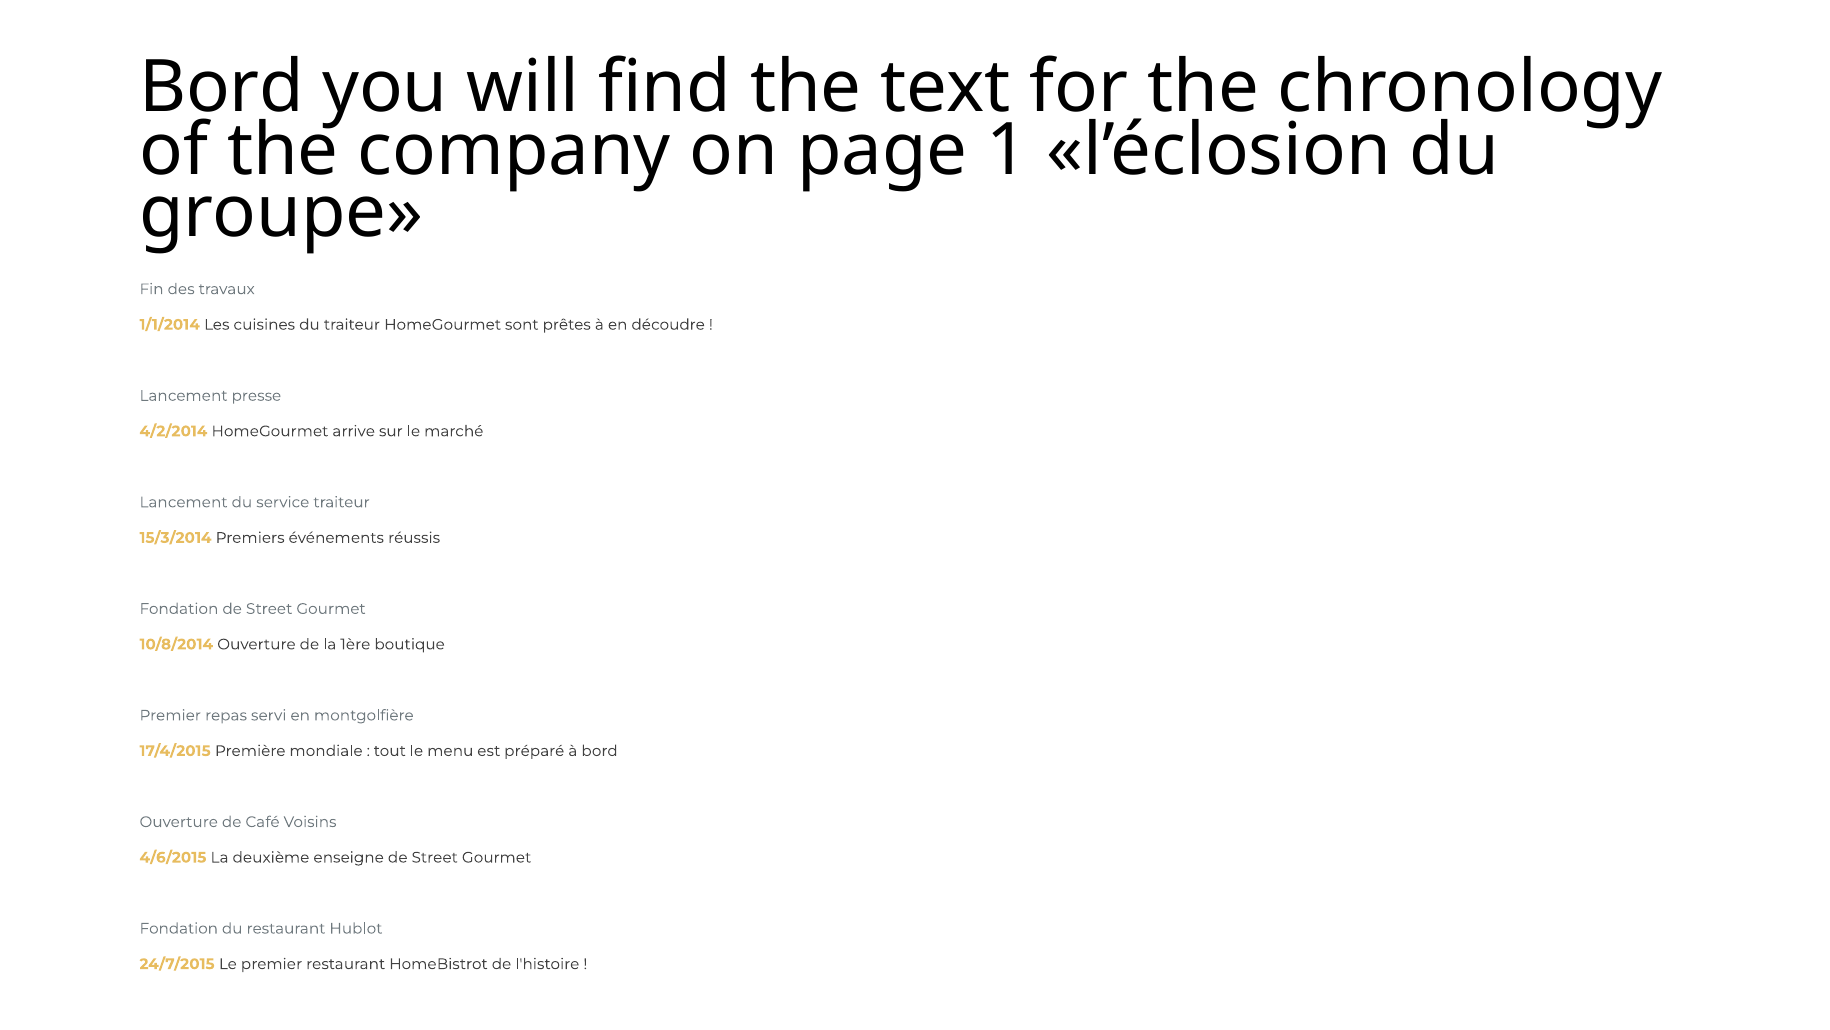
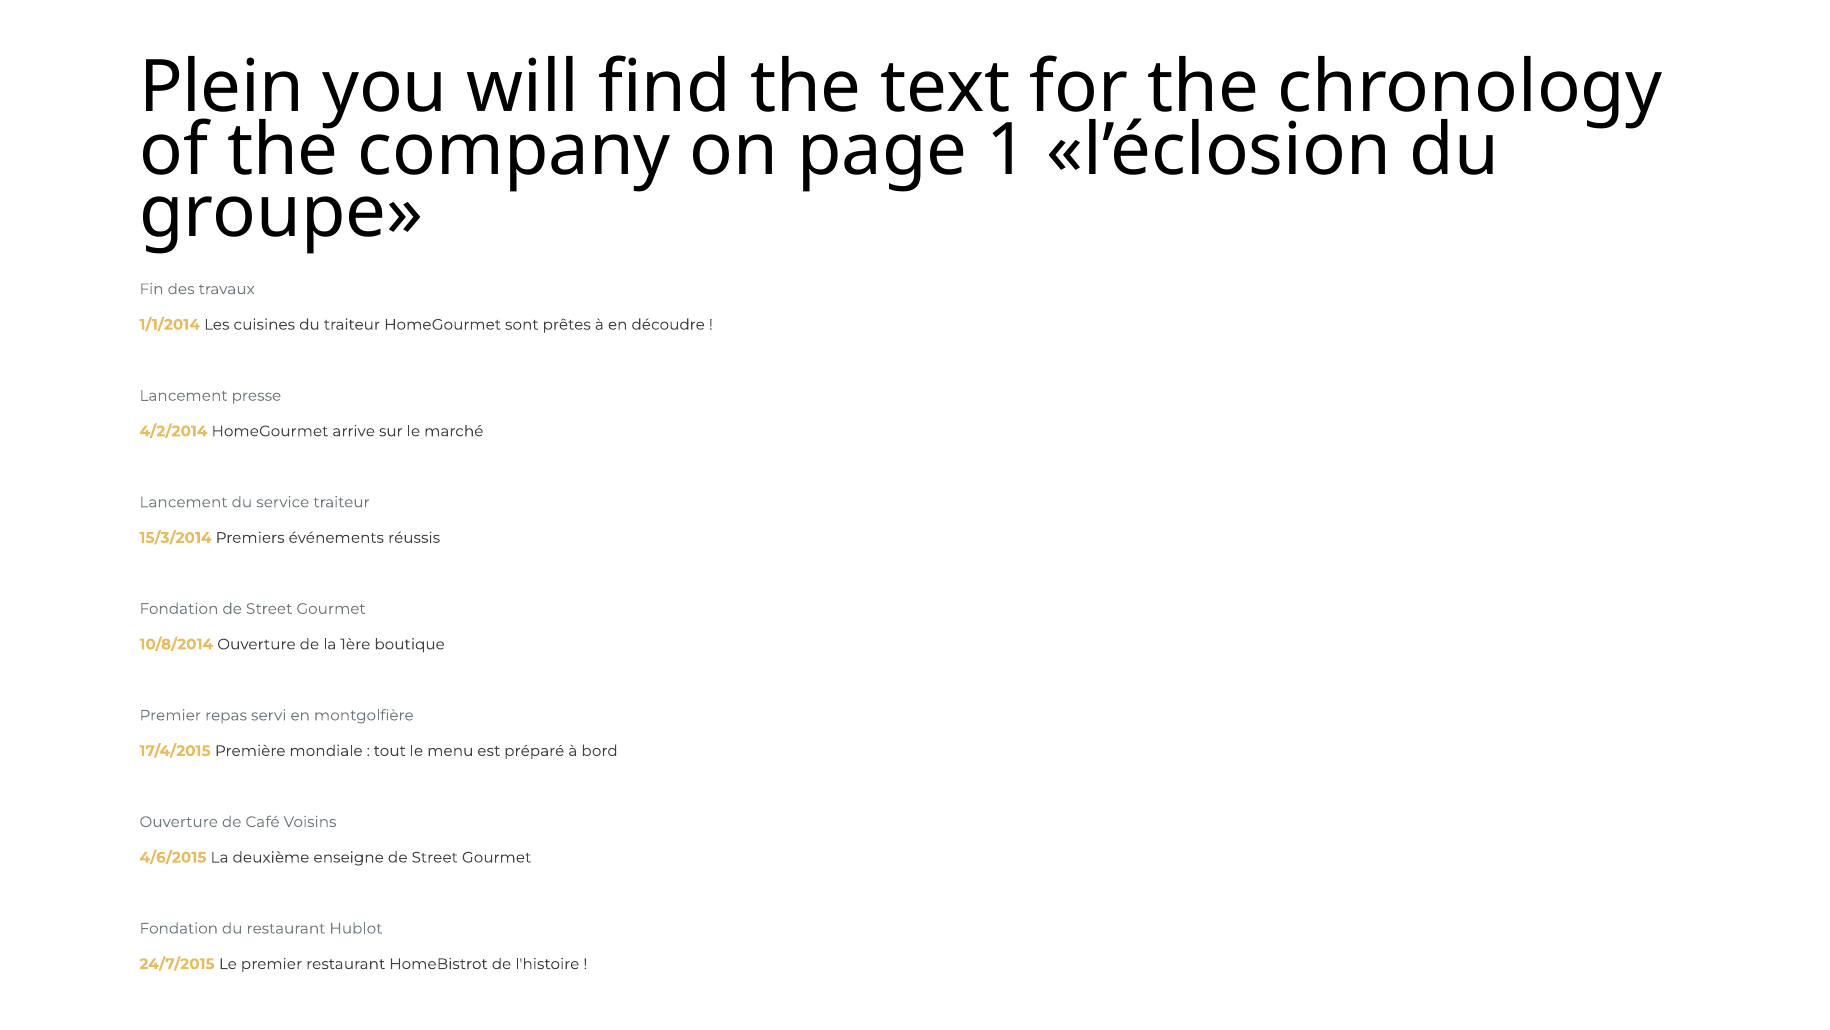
Bord: Bord -> Plein (222, 88)
